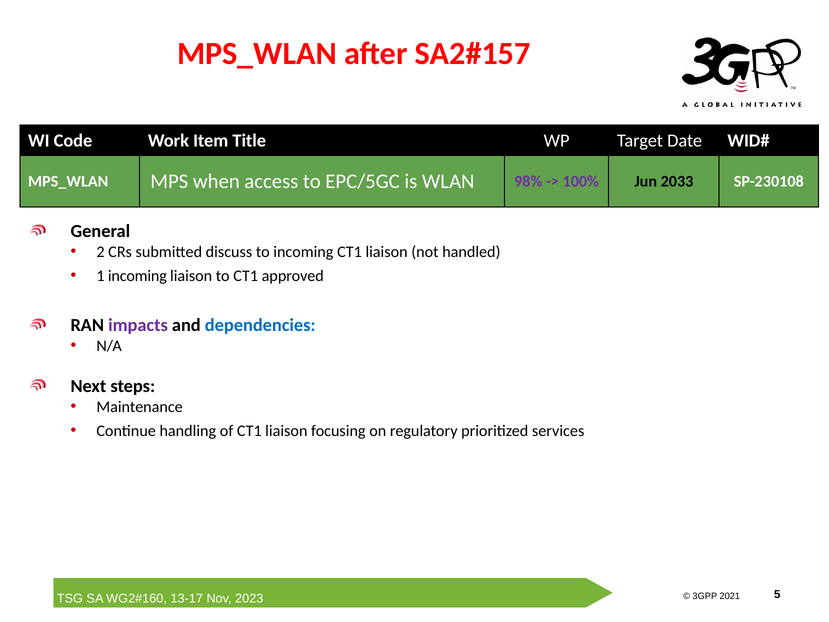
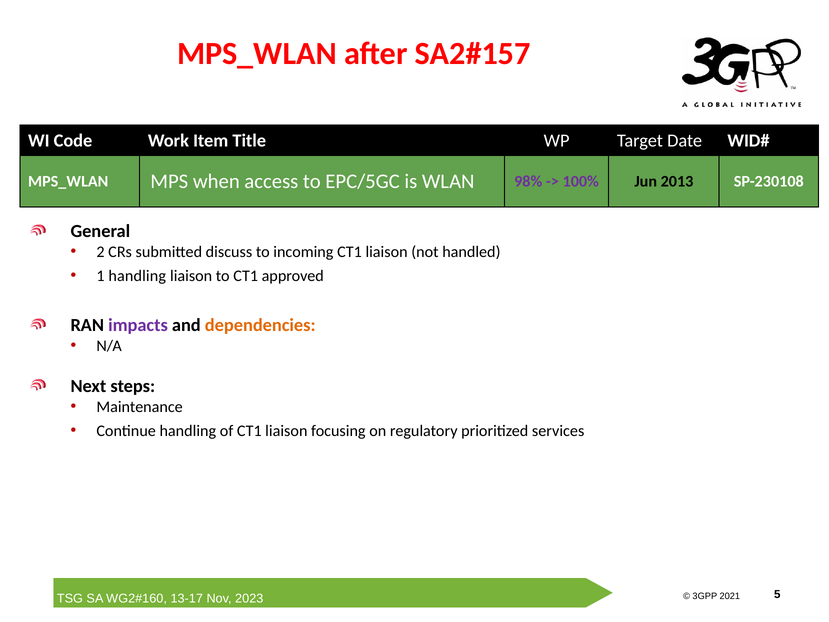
2033: 2033 -> 2013 (677, 181)
1 incoming: incoming -> handling (137, 276)
dependencies colour: blue -> orange (260, 325)
